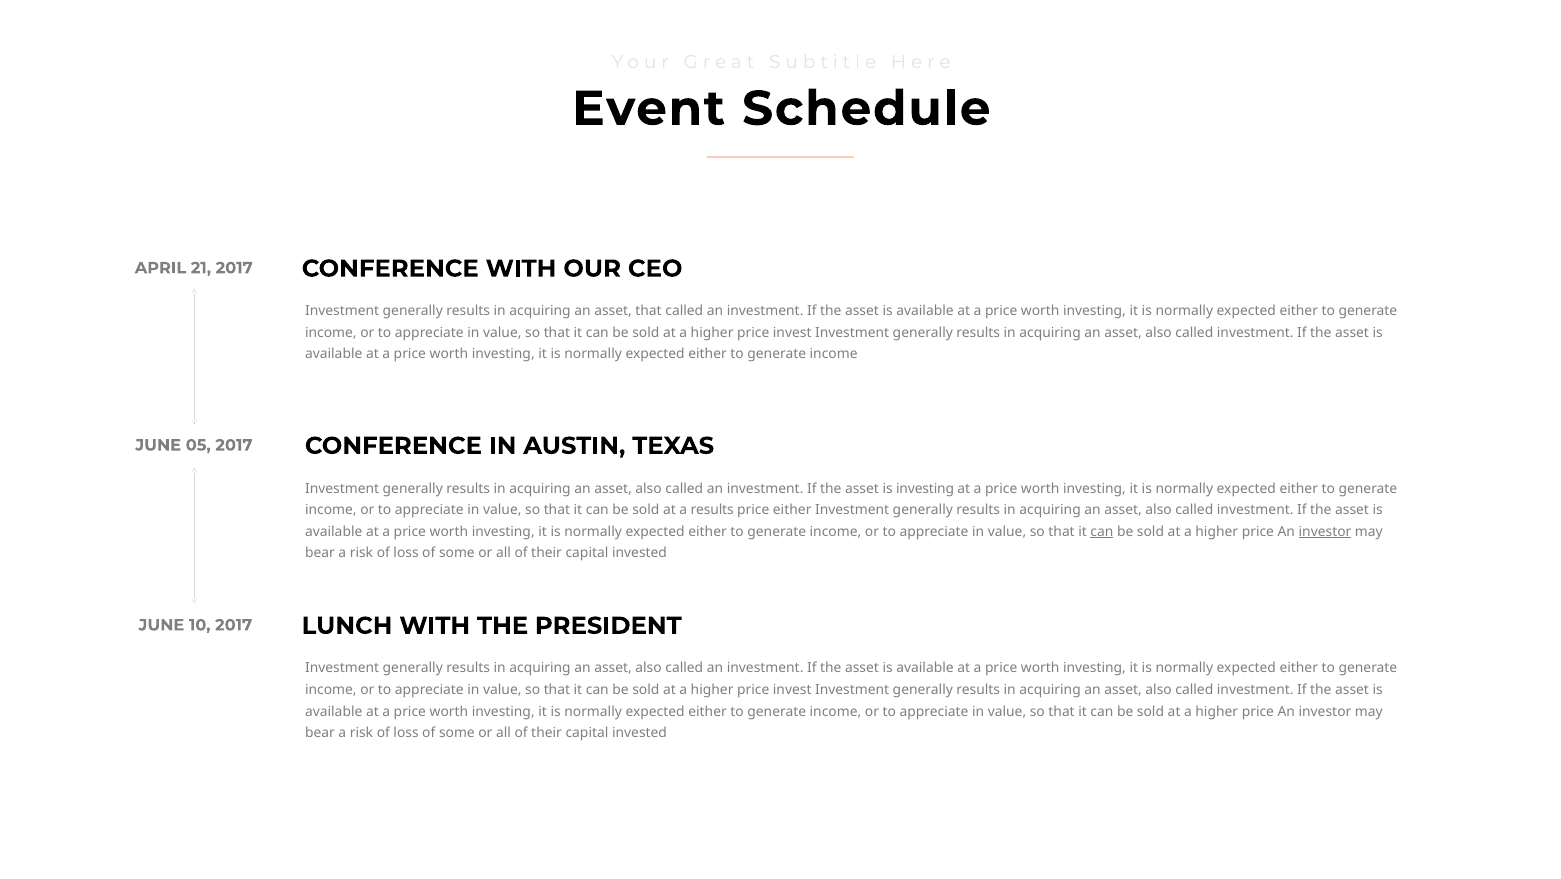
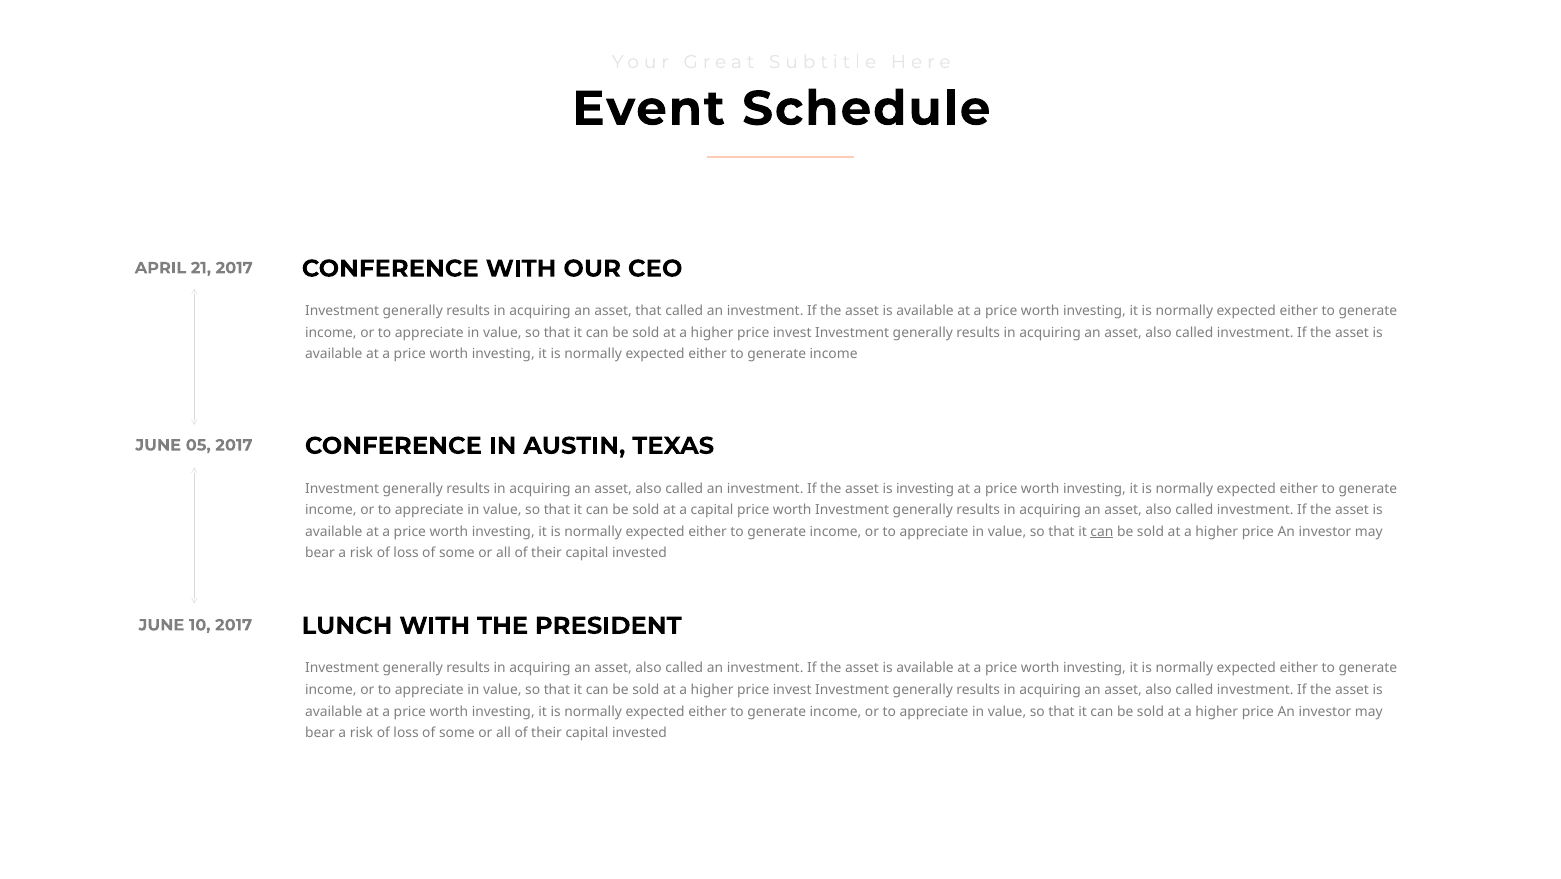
a results: results -> capital (712, 510)
either: either -> worth (792, 510)
investor underline: present -> none (1325, 531)
